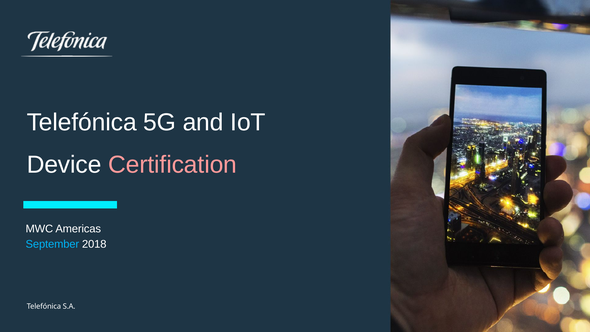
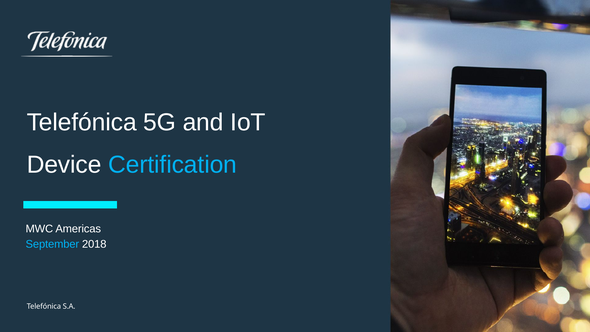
Certification colour: pink -> light blue (173, 165)
